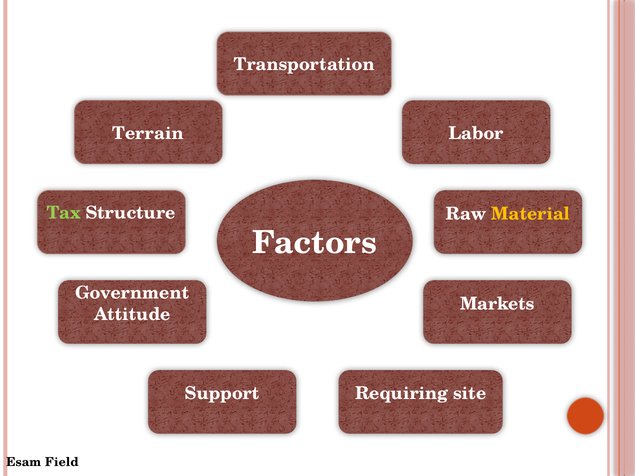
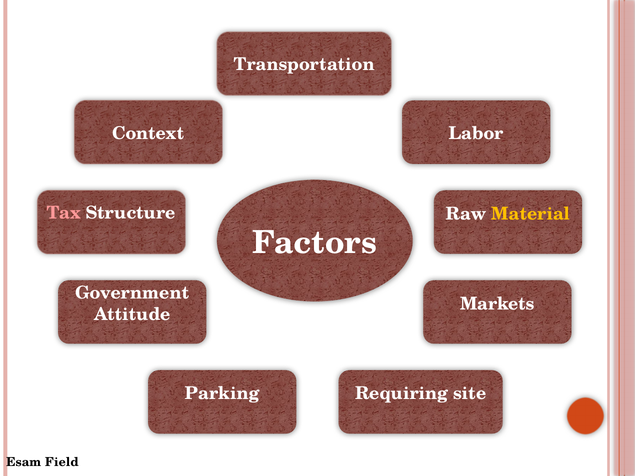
Terrain: Terrain -> Context (148, 134)
Tax colour: light green -> pink (64, 213)
Support: Support -> Parking (222, 394)
